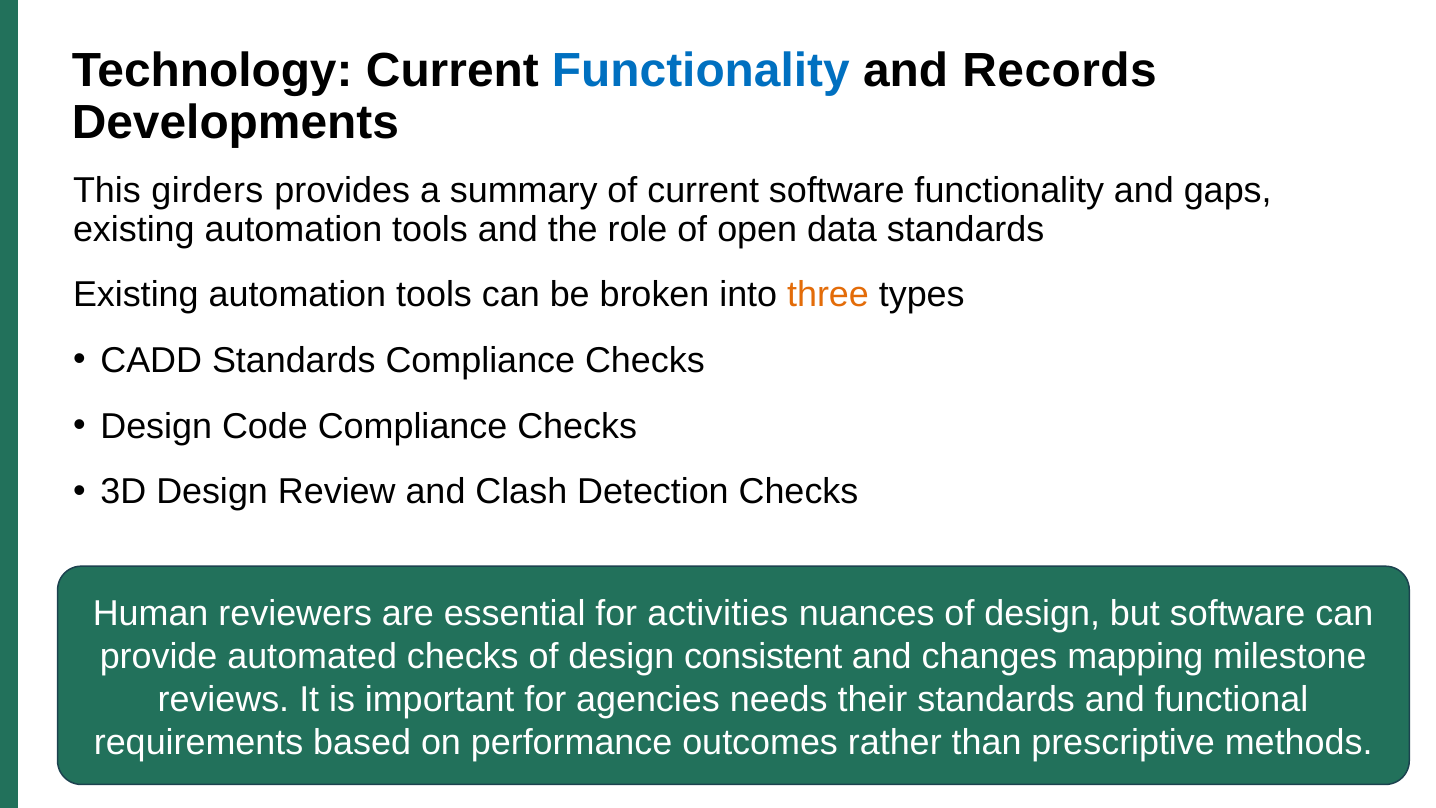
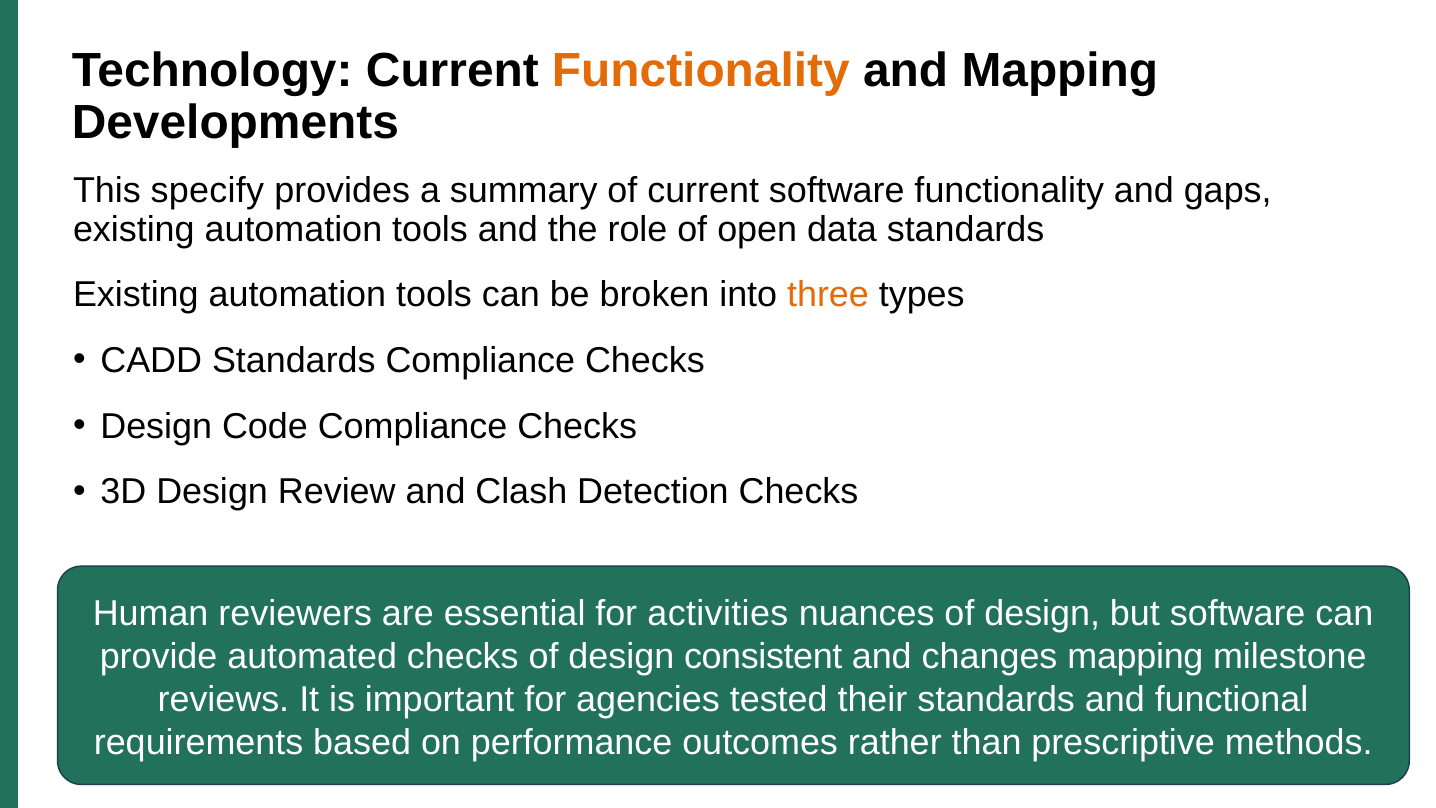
Functionality colour: blue -> orange (701, 70)
and Records: Records -> Mapping (1060, 70)
girders: girders -> specify (207, 190)
needs: needs -> tested (779, 699)
